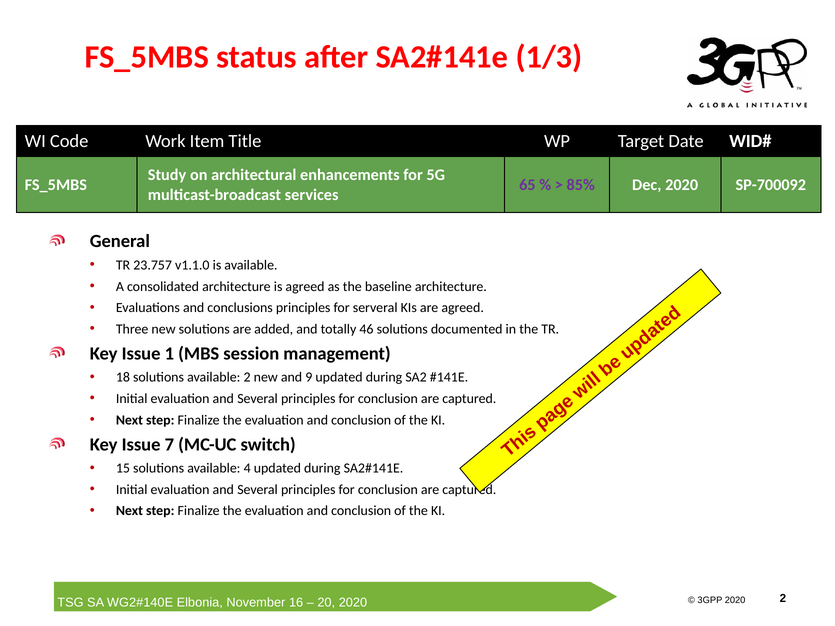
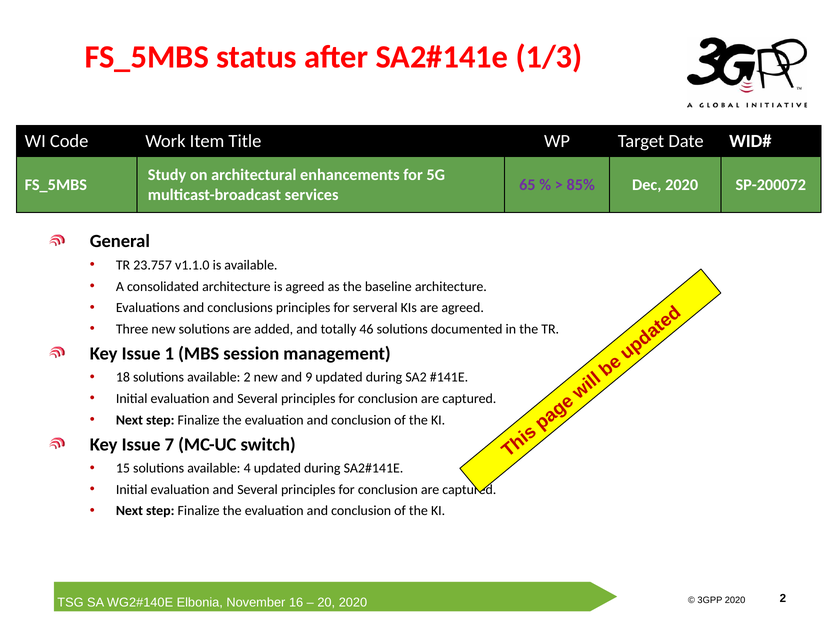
SP-700092: SP-700092 -> SP-200072 (771, 185)
